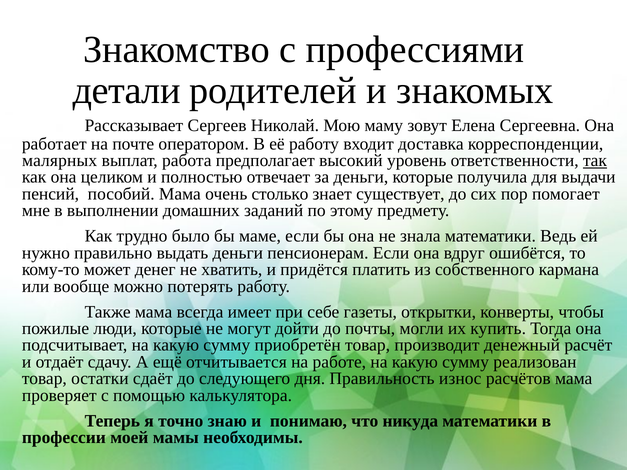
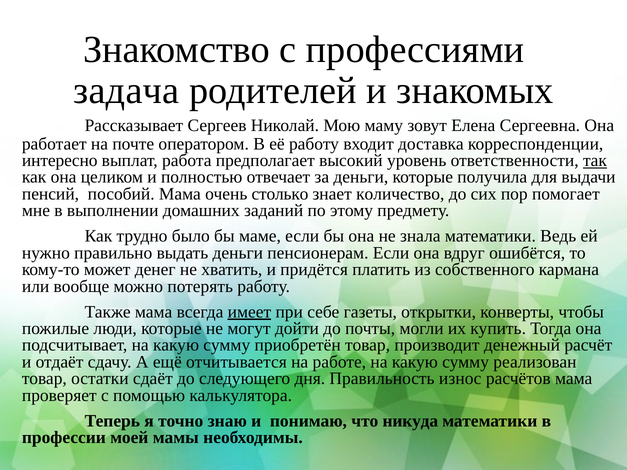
детали: детали -> задача (126, 91)
малярных: малярных -> интересно (60, 161)
существует: существует -> количество (400, 194)
имеет underline: none -> present (249, 312)
